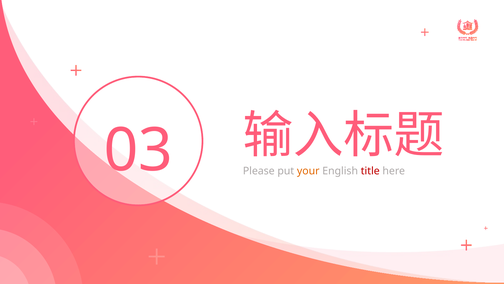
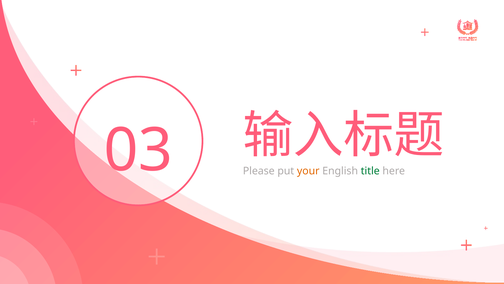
title colour: red -> green (370, 171)
